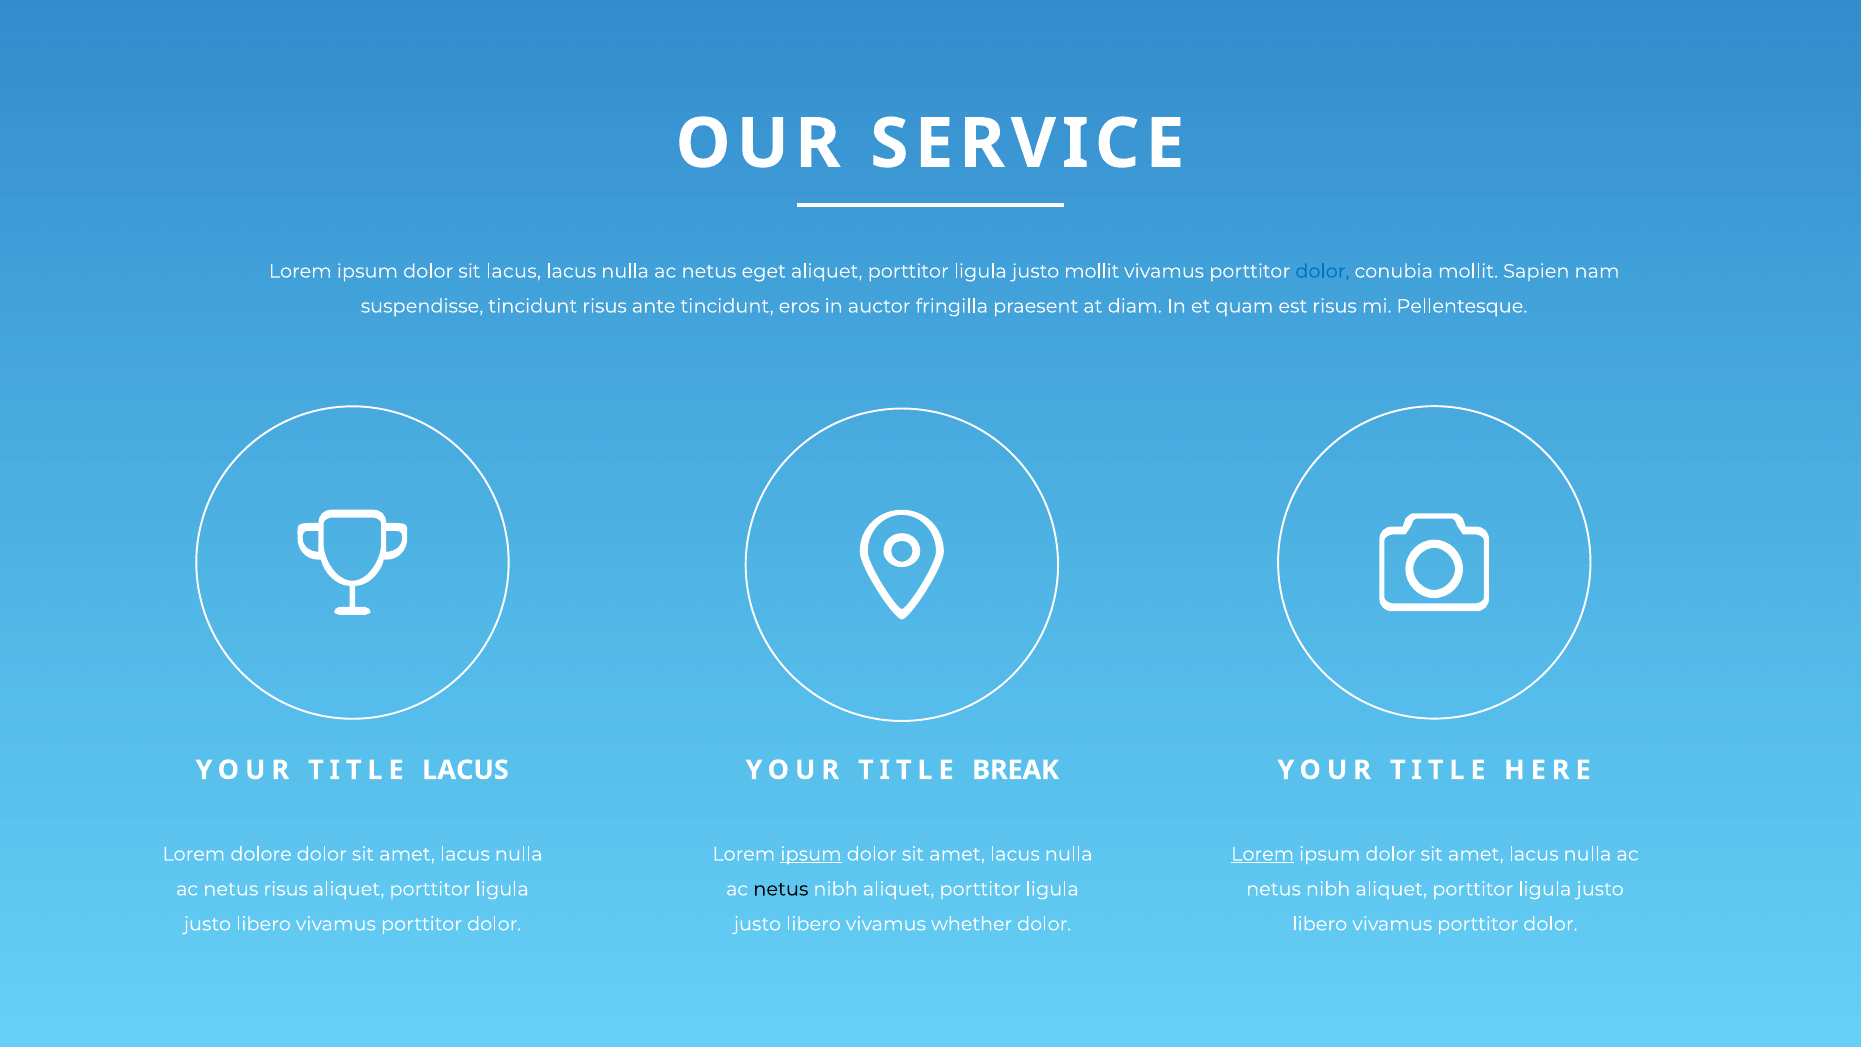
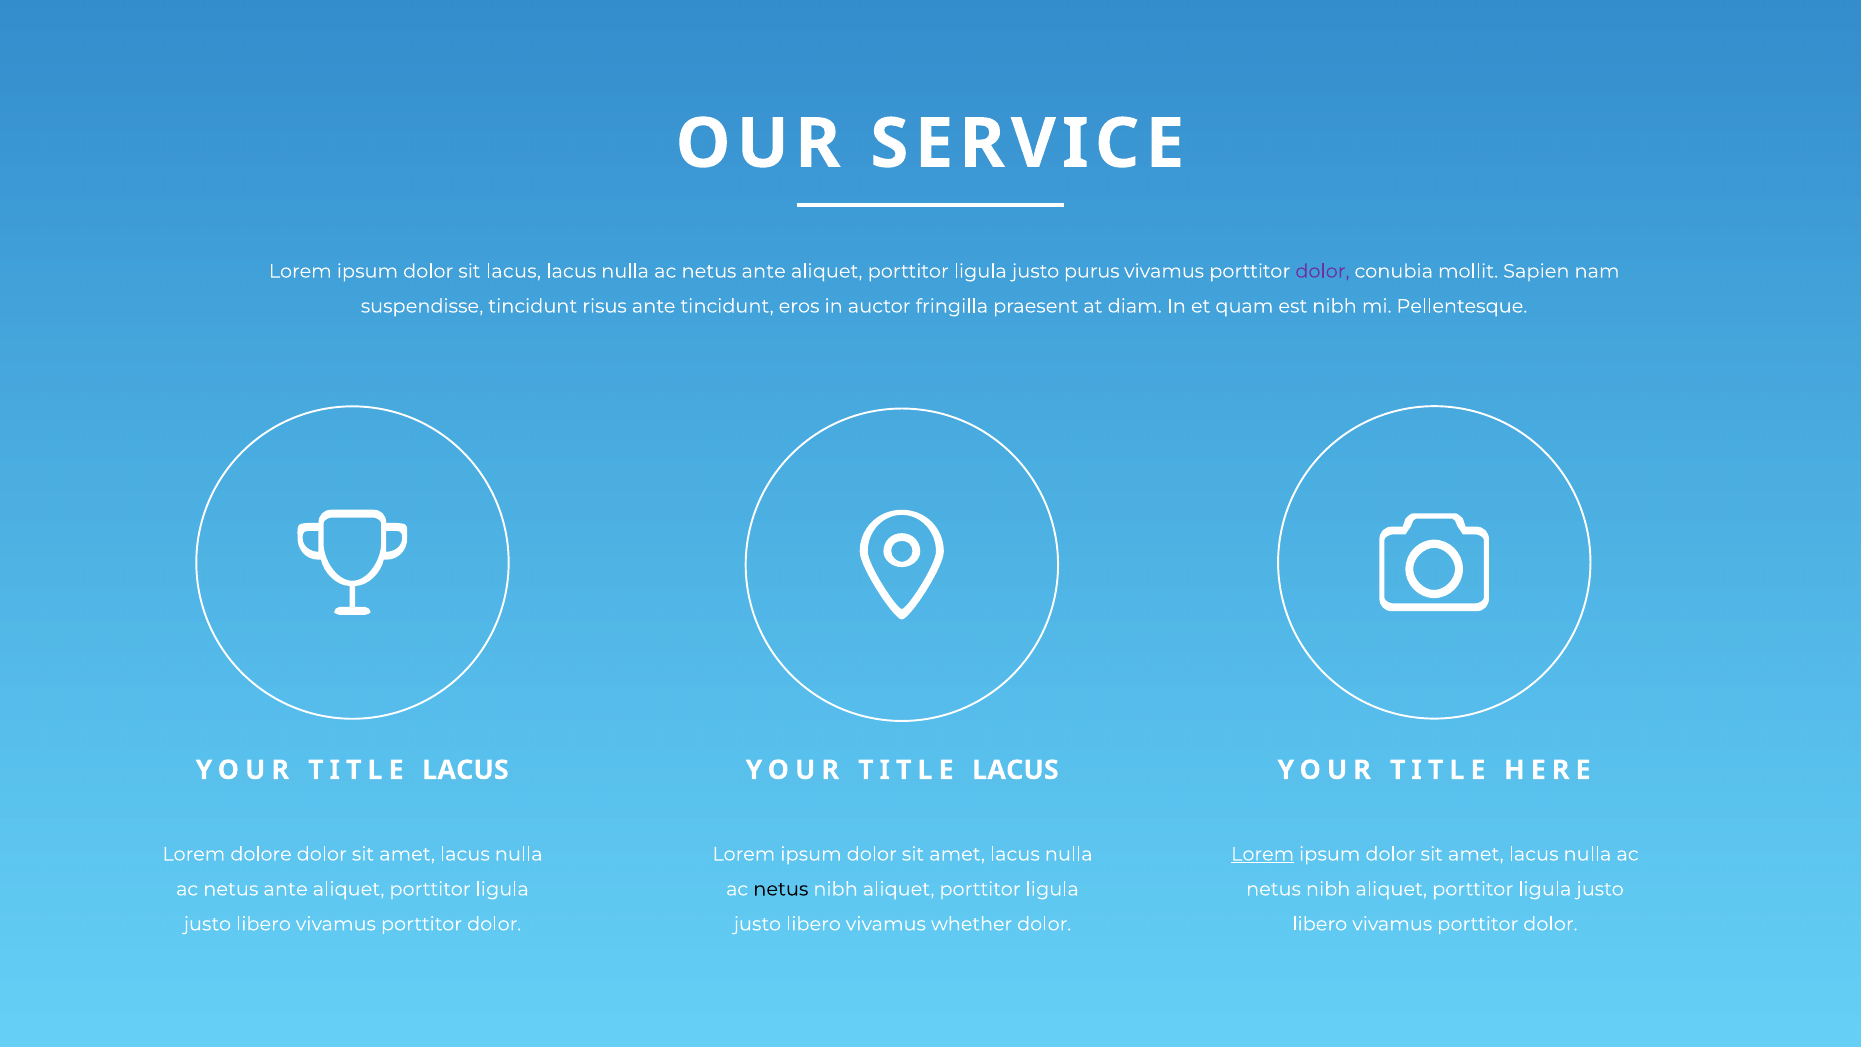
eget: eget -> ante (764, 271)
justo mollit: mollit -> purus (1092, 271)
dolor colour: blue -> purple (1322, 271)
est risus: risus -> nibh (1335, 306)
BREAK: BREAK -> LACUS (1015, 770)
ipsum underline: present -> none (811, 854)
risus: risus -> ante (286, 889)
